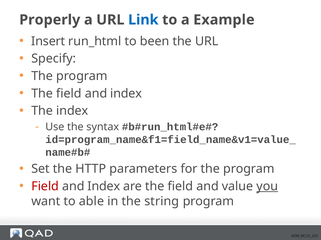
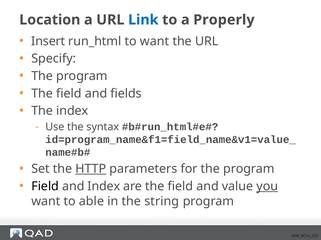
Properly: Properly -> Location (50, 20)
Example: Example -> Properly (224, 20)
to been: been -> want (155, 41)
The field and index: index -> fields (126, 94)
HTTP underline: none -> present (91, 169)
Field colour: red -> black (45, 187)
